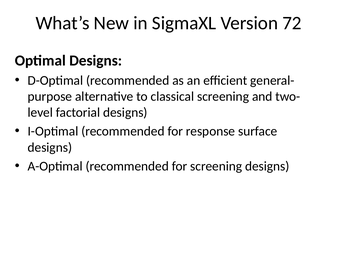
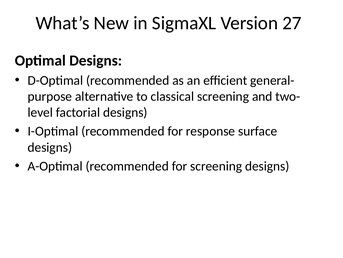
72: 72 -> 27 (292, 23)
